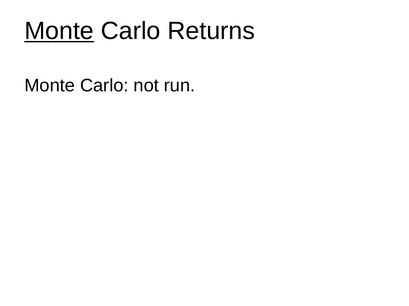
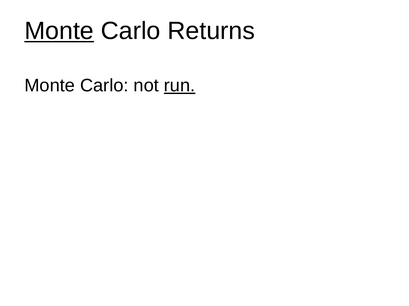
run underline: none -> present (180, 86)
